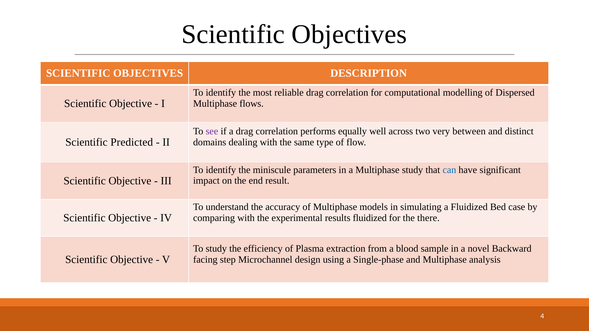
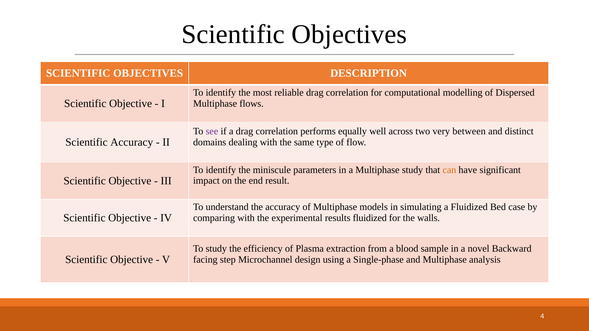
Scientific Predicted: Predicted -> Accuracy (132, 142)
can colour: blue -> orange (449, 170)
there: there -> walls (429, 218)
